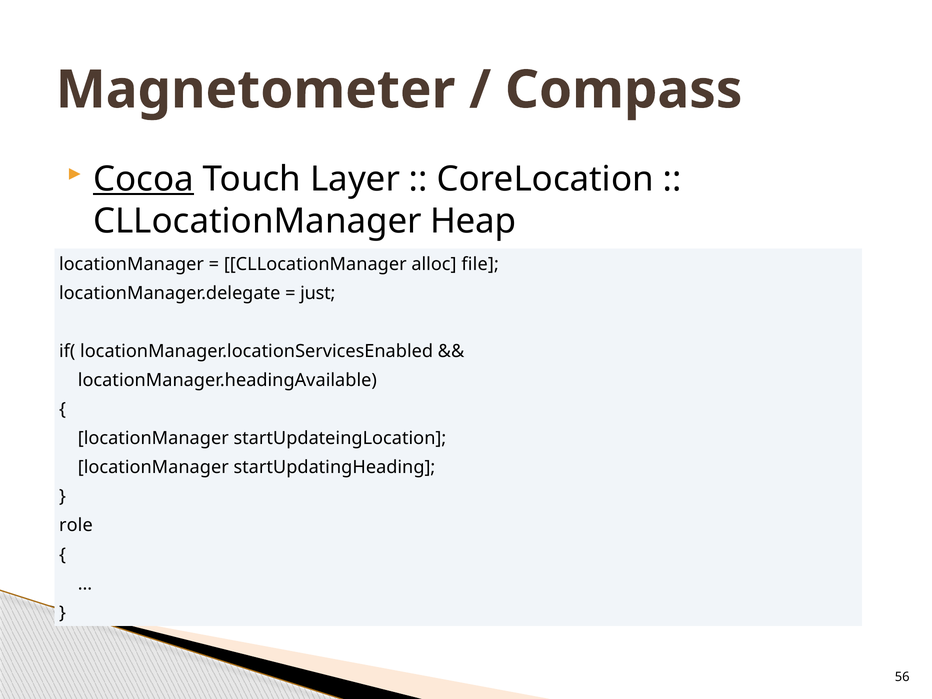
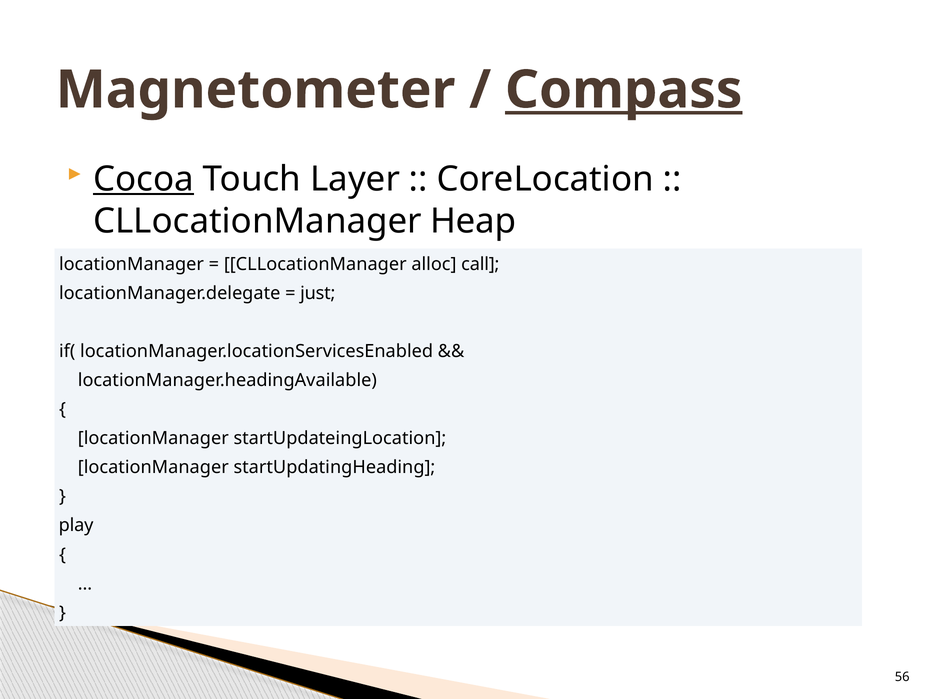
Compass underline: none -> present (624, 90)
file: file -> call (480, 264)
role: role -> play (76, 526)
